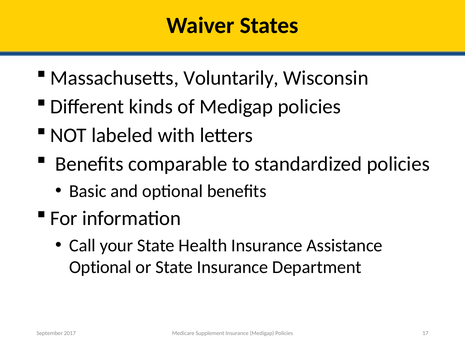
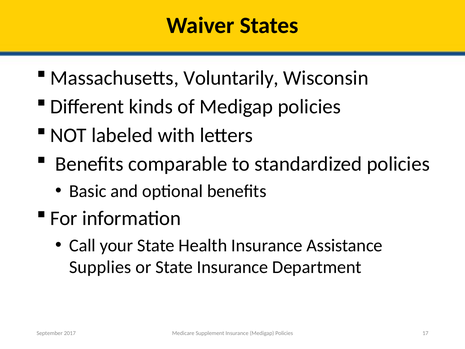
Optional: Optional -> Supplies (100, 267)
